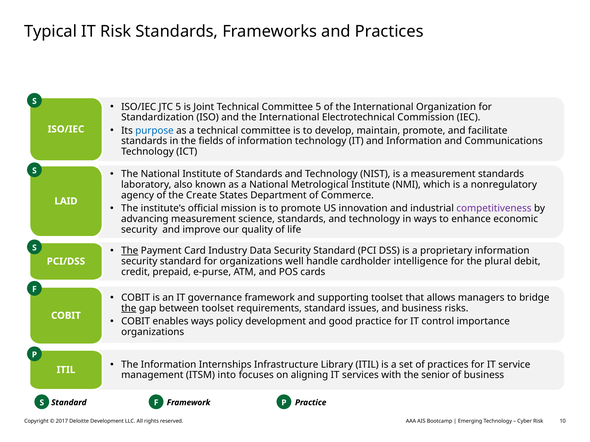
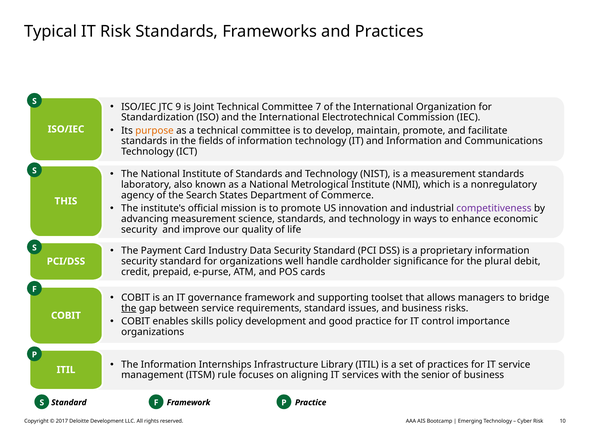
JTC 5: 5 -> 9 (178, 107)
Committee 5: 5 -> 7 (318, 107)
purpose colour: blue -> orange (154, 131)
Create: Create -> Search (202, 195)
LAID: LAID -> THIS (66, 201)
The underline: present -> none (130, 251)
intelligence: intelligence -> significance (421, 262)
between toolset: toolset -> service (218, 309)
enables ways: ways -> skills (202, 322)
into: into -> rule (227, 376)
